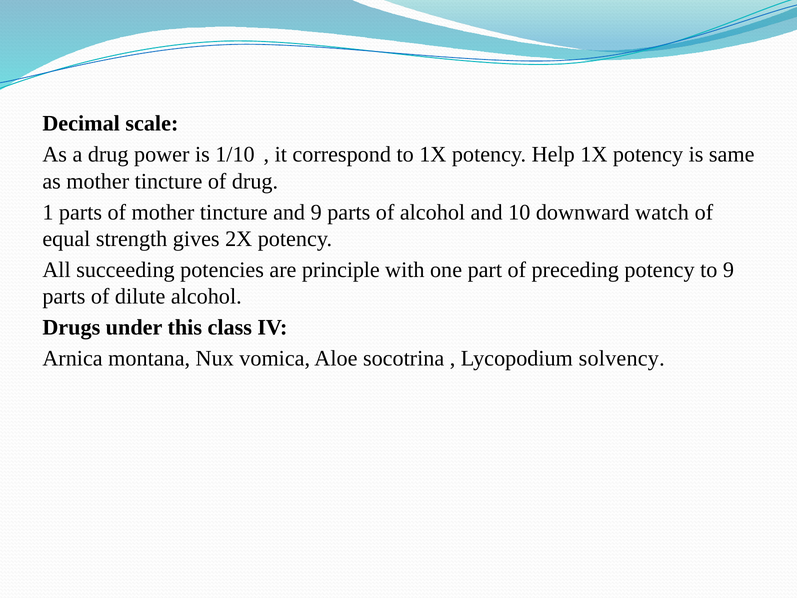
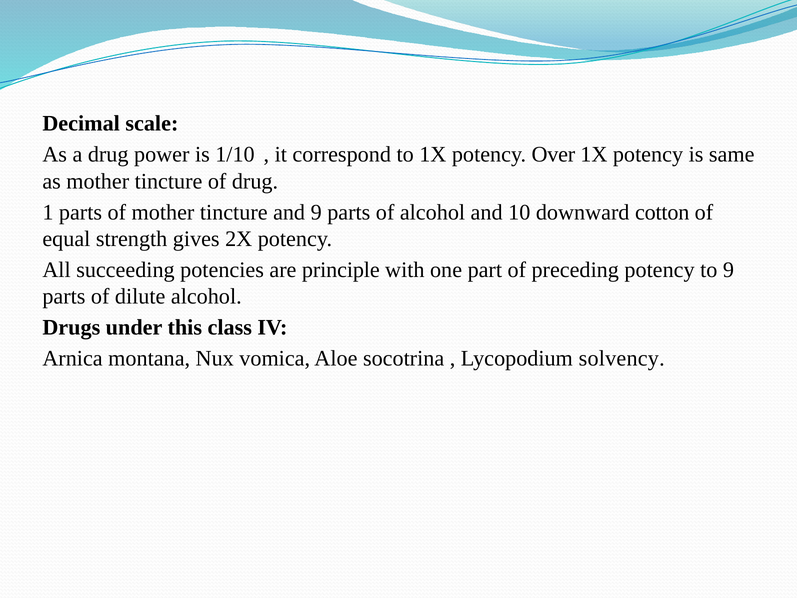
Help: Help -> Over (553, 155)
watch: watch -> cotton (662, 212)
